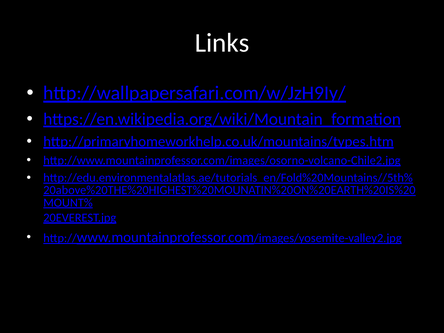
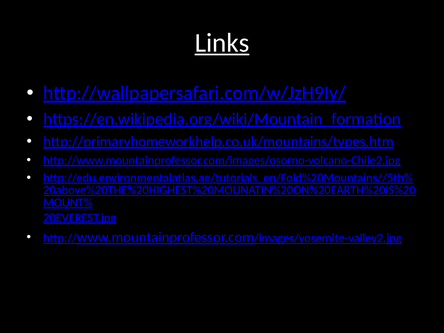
Links underline: none -> present (222, 43)
